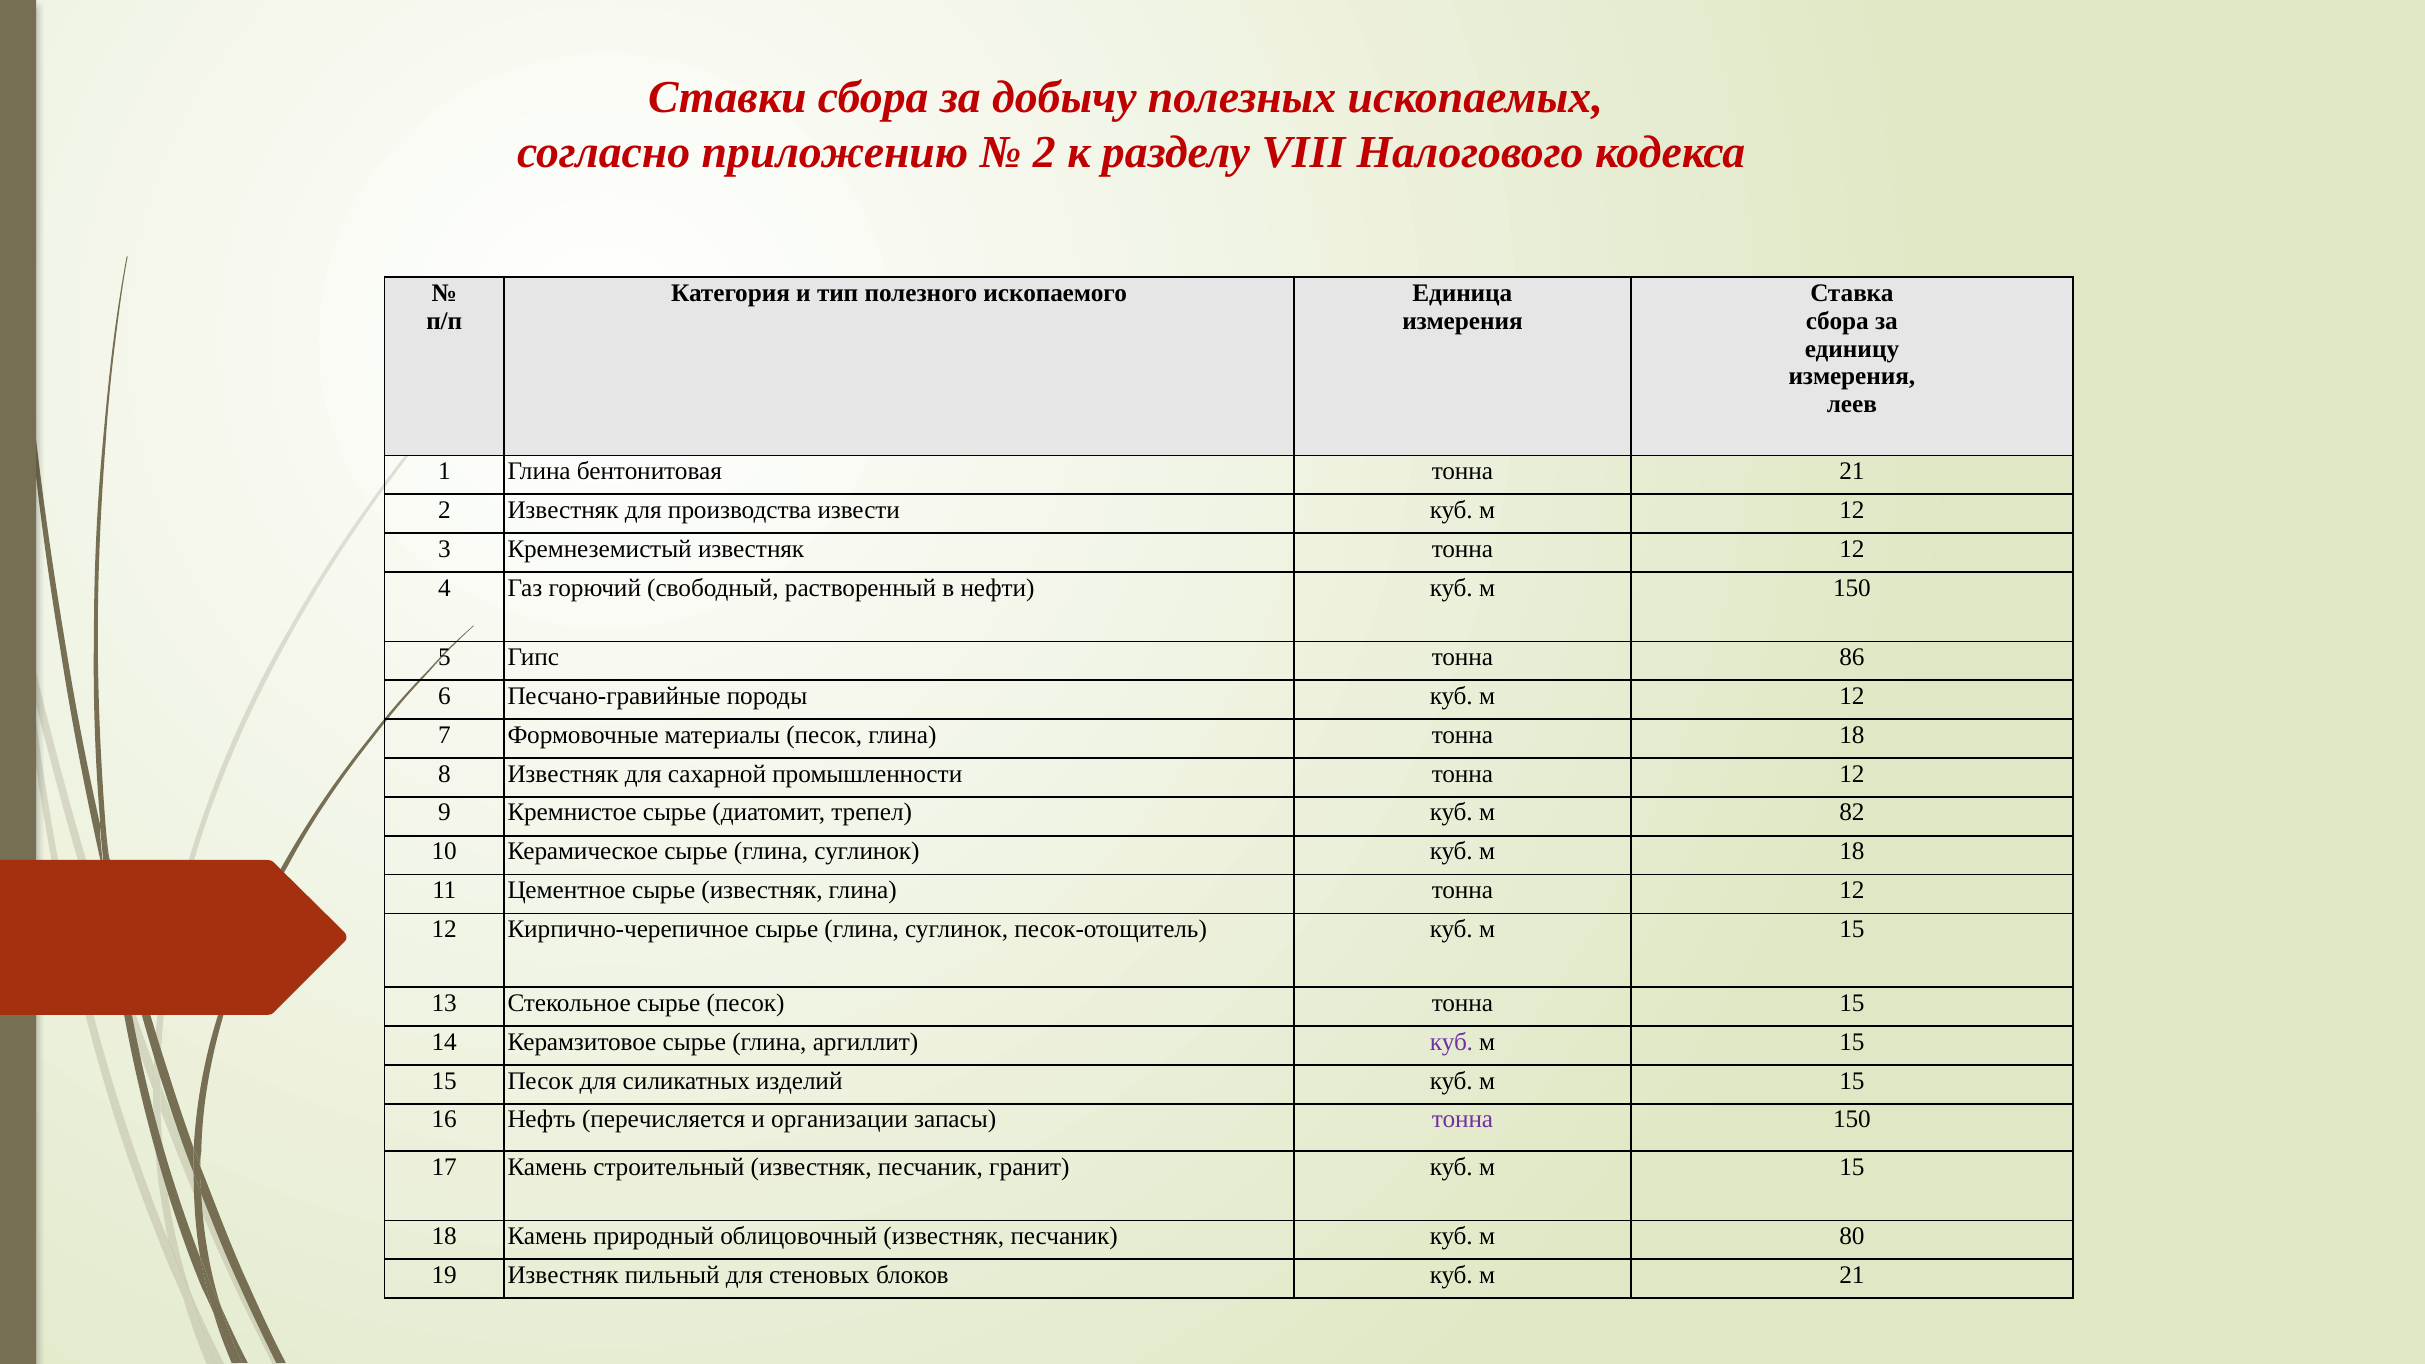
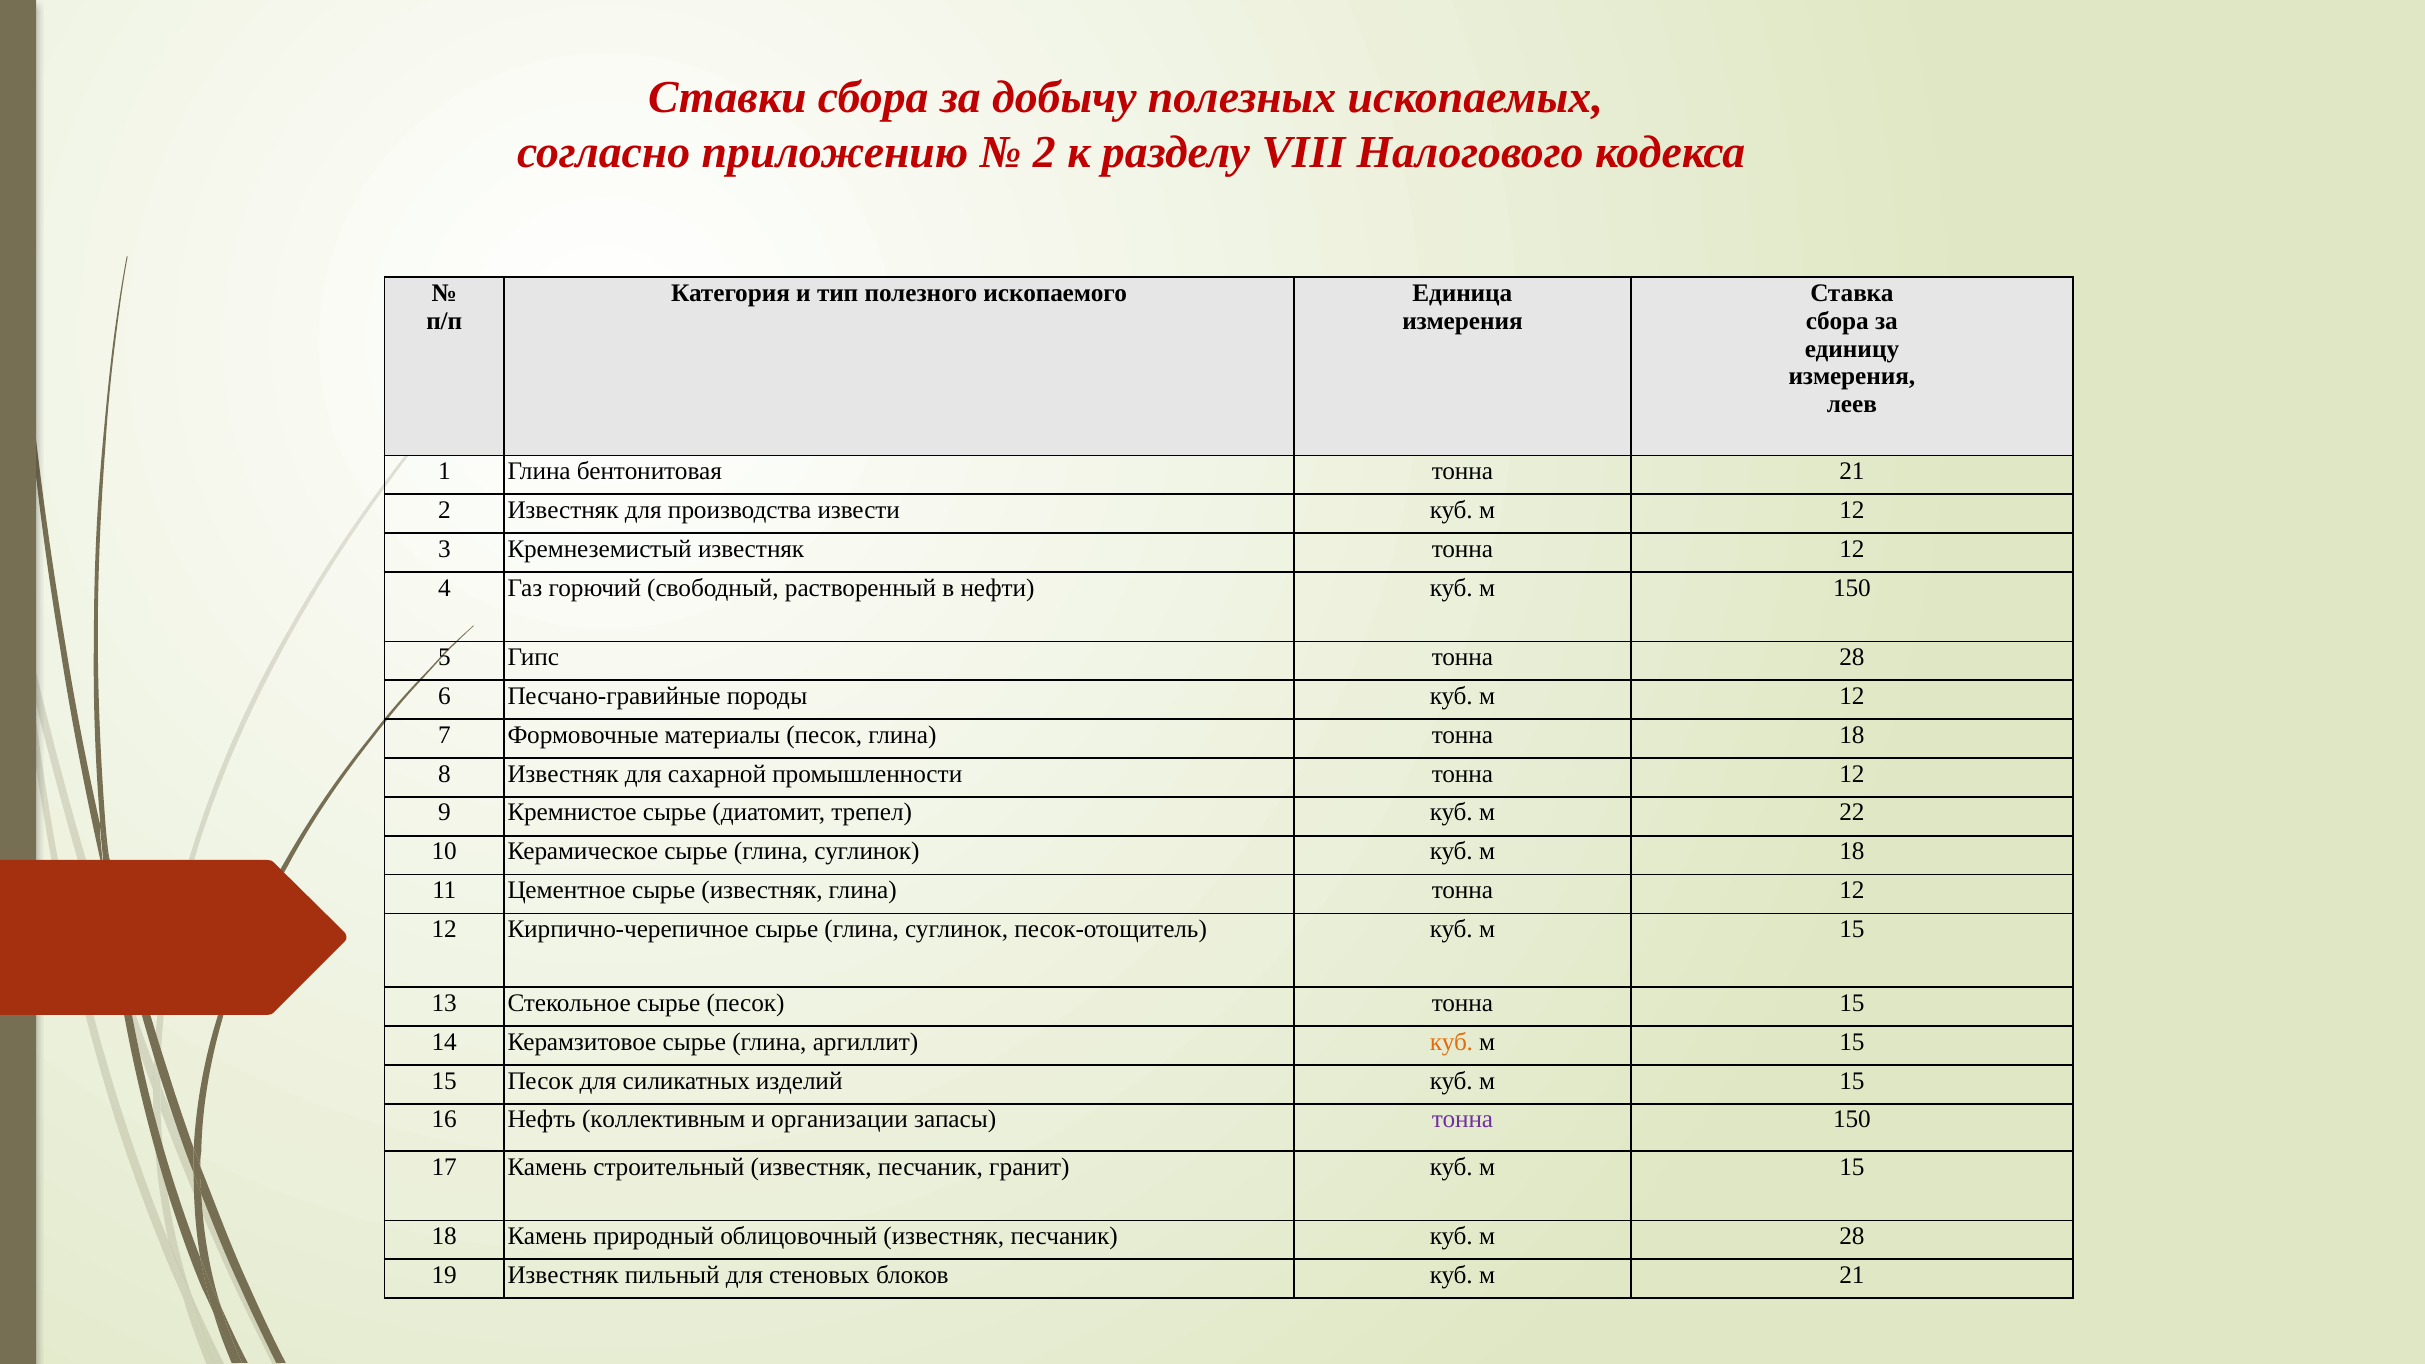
тонна 86: 86 -> 28 (1852, 657)
82: 82 -> 22 (1852, 813)
куб colour: purple -> orange (1451, 1042)
перечисляется: перечисляется -> коллективным (664, 1120)
м 80: 80 -> 28 (1852, 1236)
